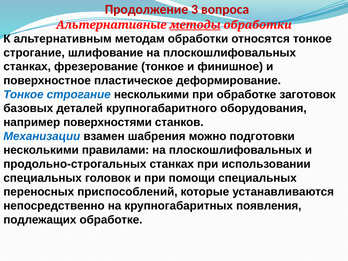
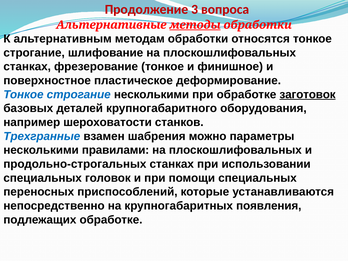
заготовок underline: none -> present (308, 94)
поверхностями: поверхностями -> шероховатости (108, 122)
Механизации: Механизации -> Трехгранные (42, 136)
подготовки: подготовки -> параметры (262, 136)
